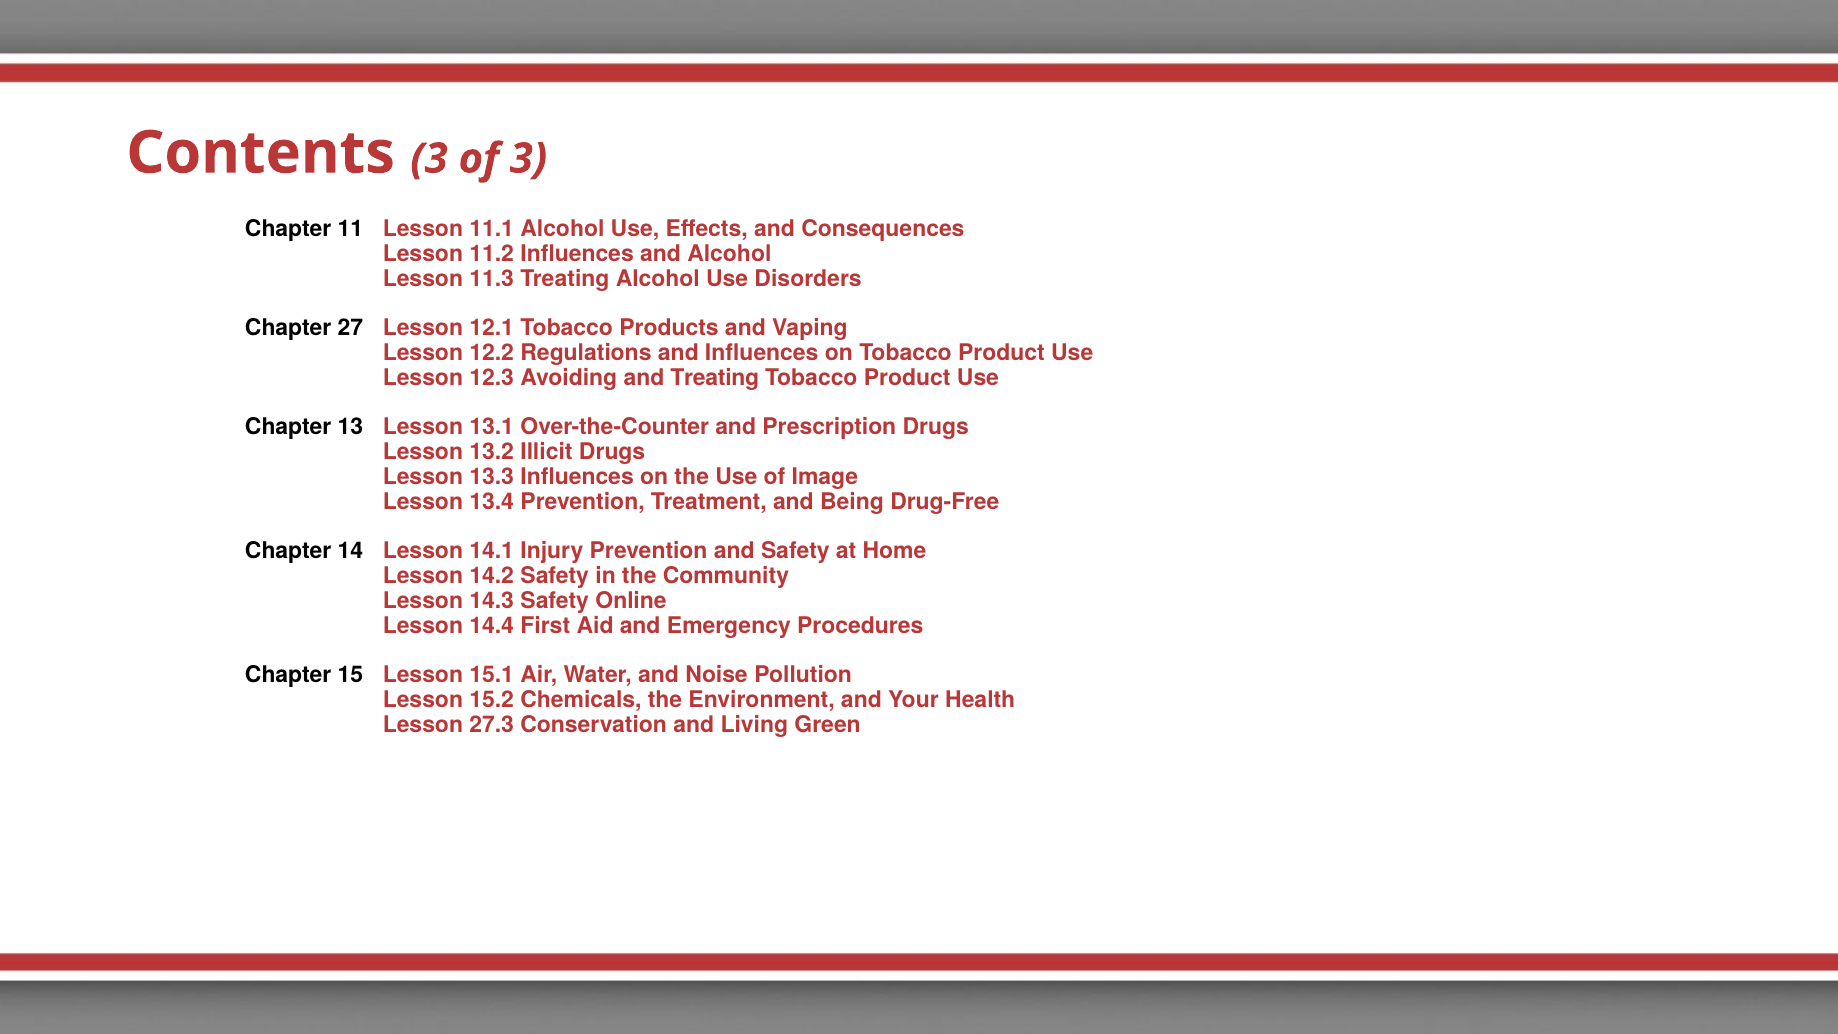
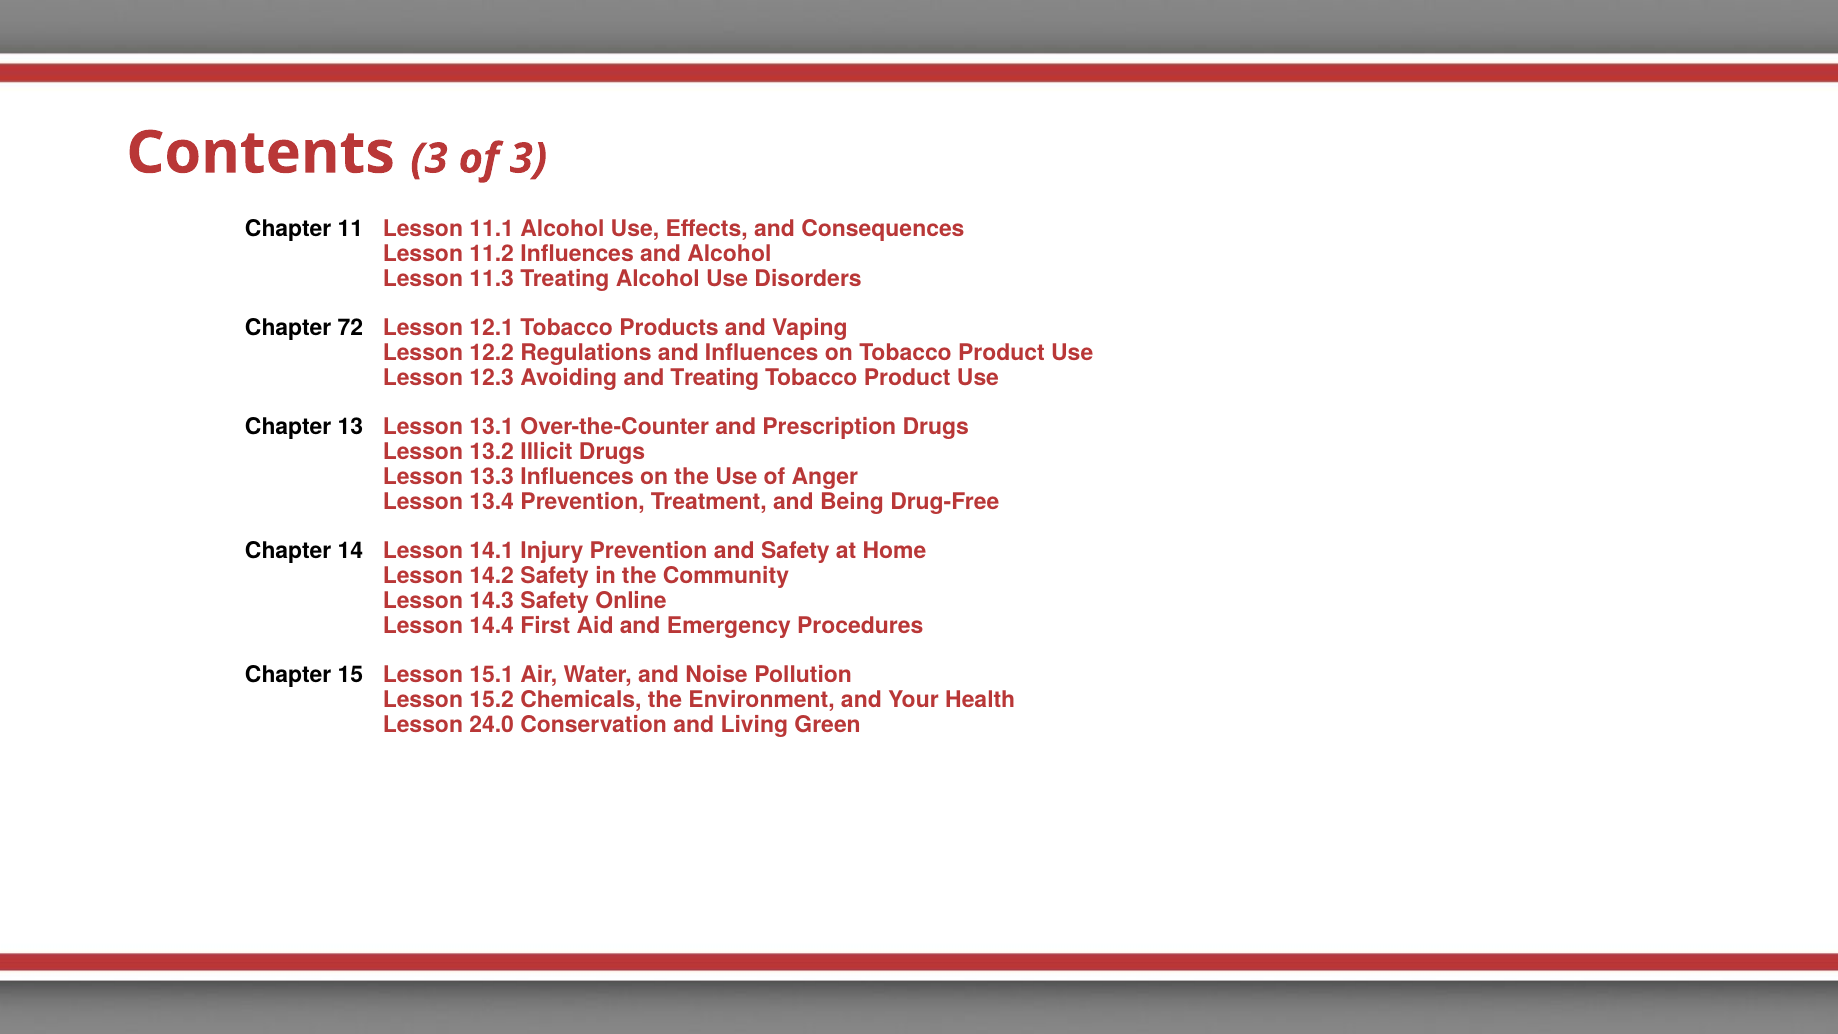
27: 27 -> 72 (350, 328)
Image: Image -> Anger (825, 477)
27.3: 27.3 -> 24.0 (492, 725)
